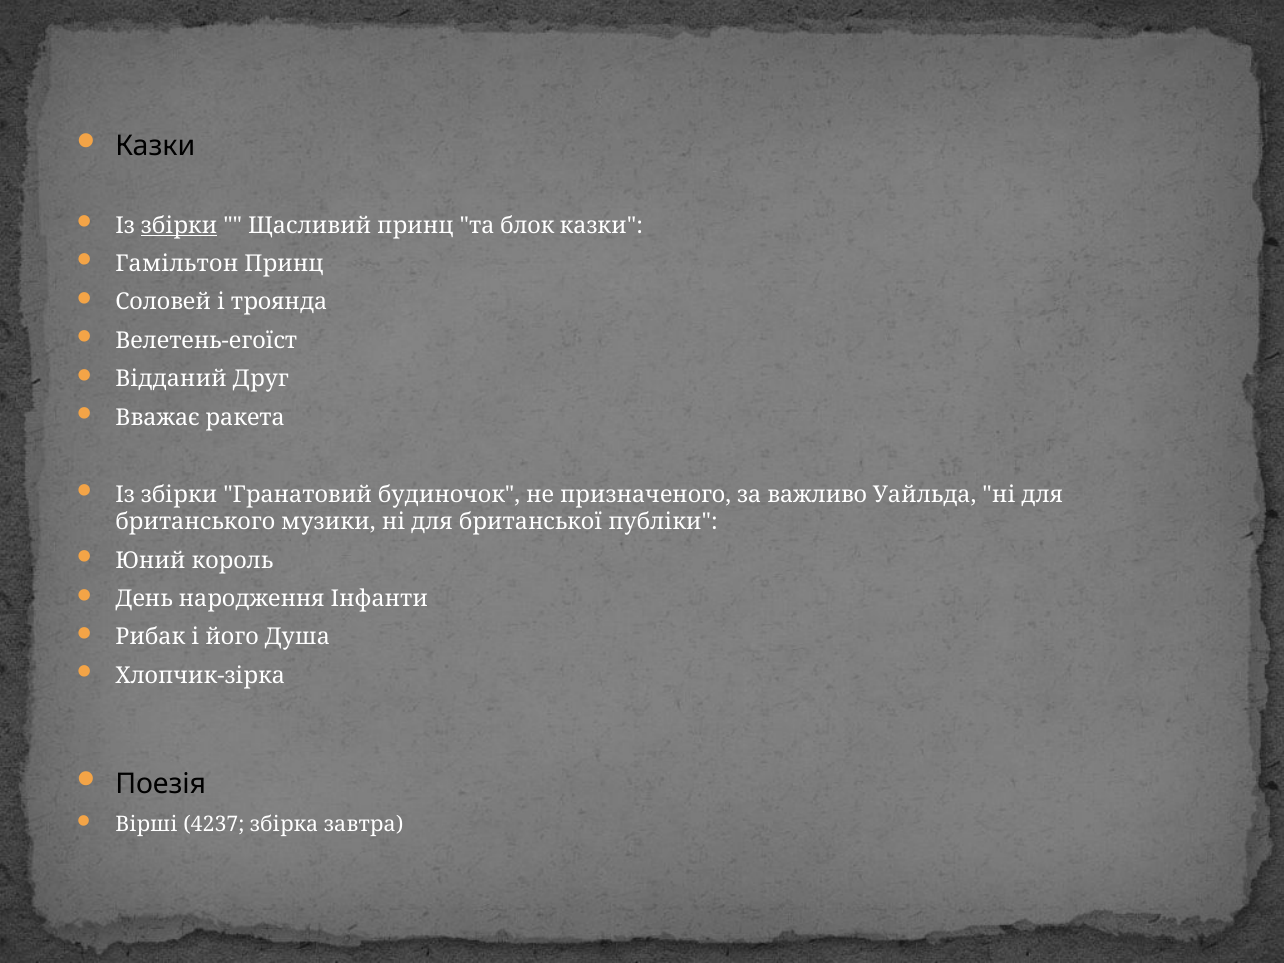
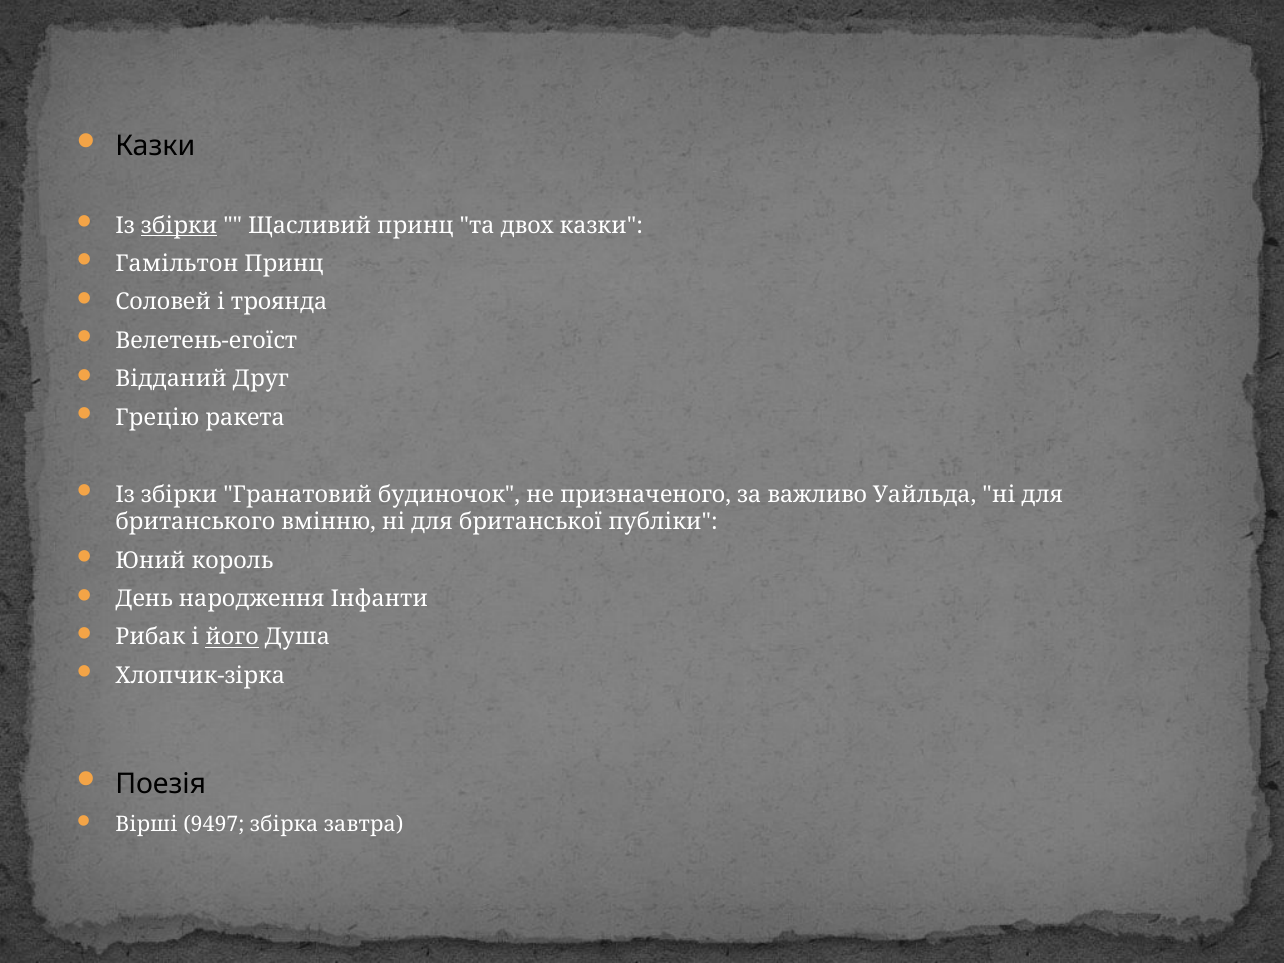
блок: блок -> двох (527, 225)
Вважає: Вважає -> Грецію (157, 418)
музики: музики -> вмінню (329, 522)
його underline: none -> present (232, 637)
4237: 4237 -> 9497 (214, 824)
